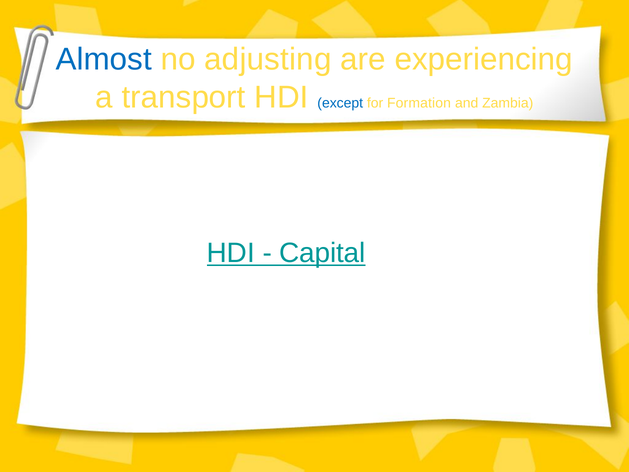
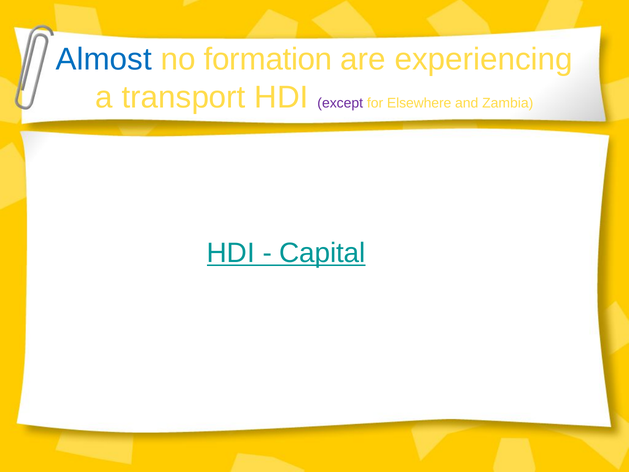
adjusting: adjusting -> formation (268, 59)
except colour: blue -> purple (340, 103)
Formation: Formation -> Elsewhere (419, 103)
